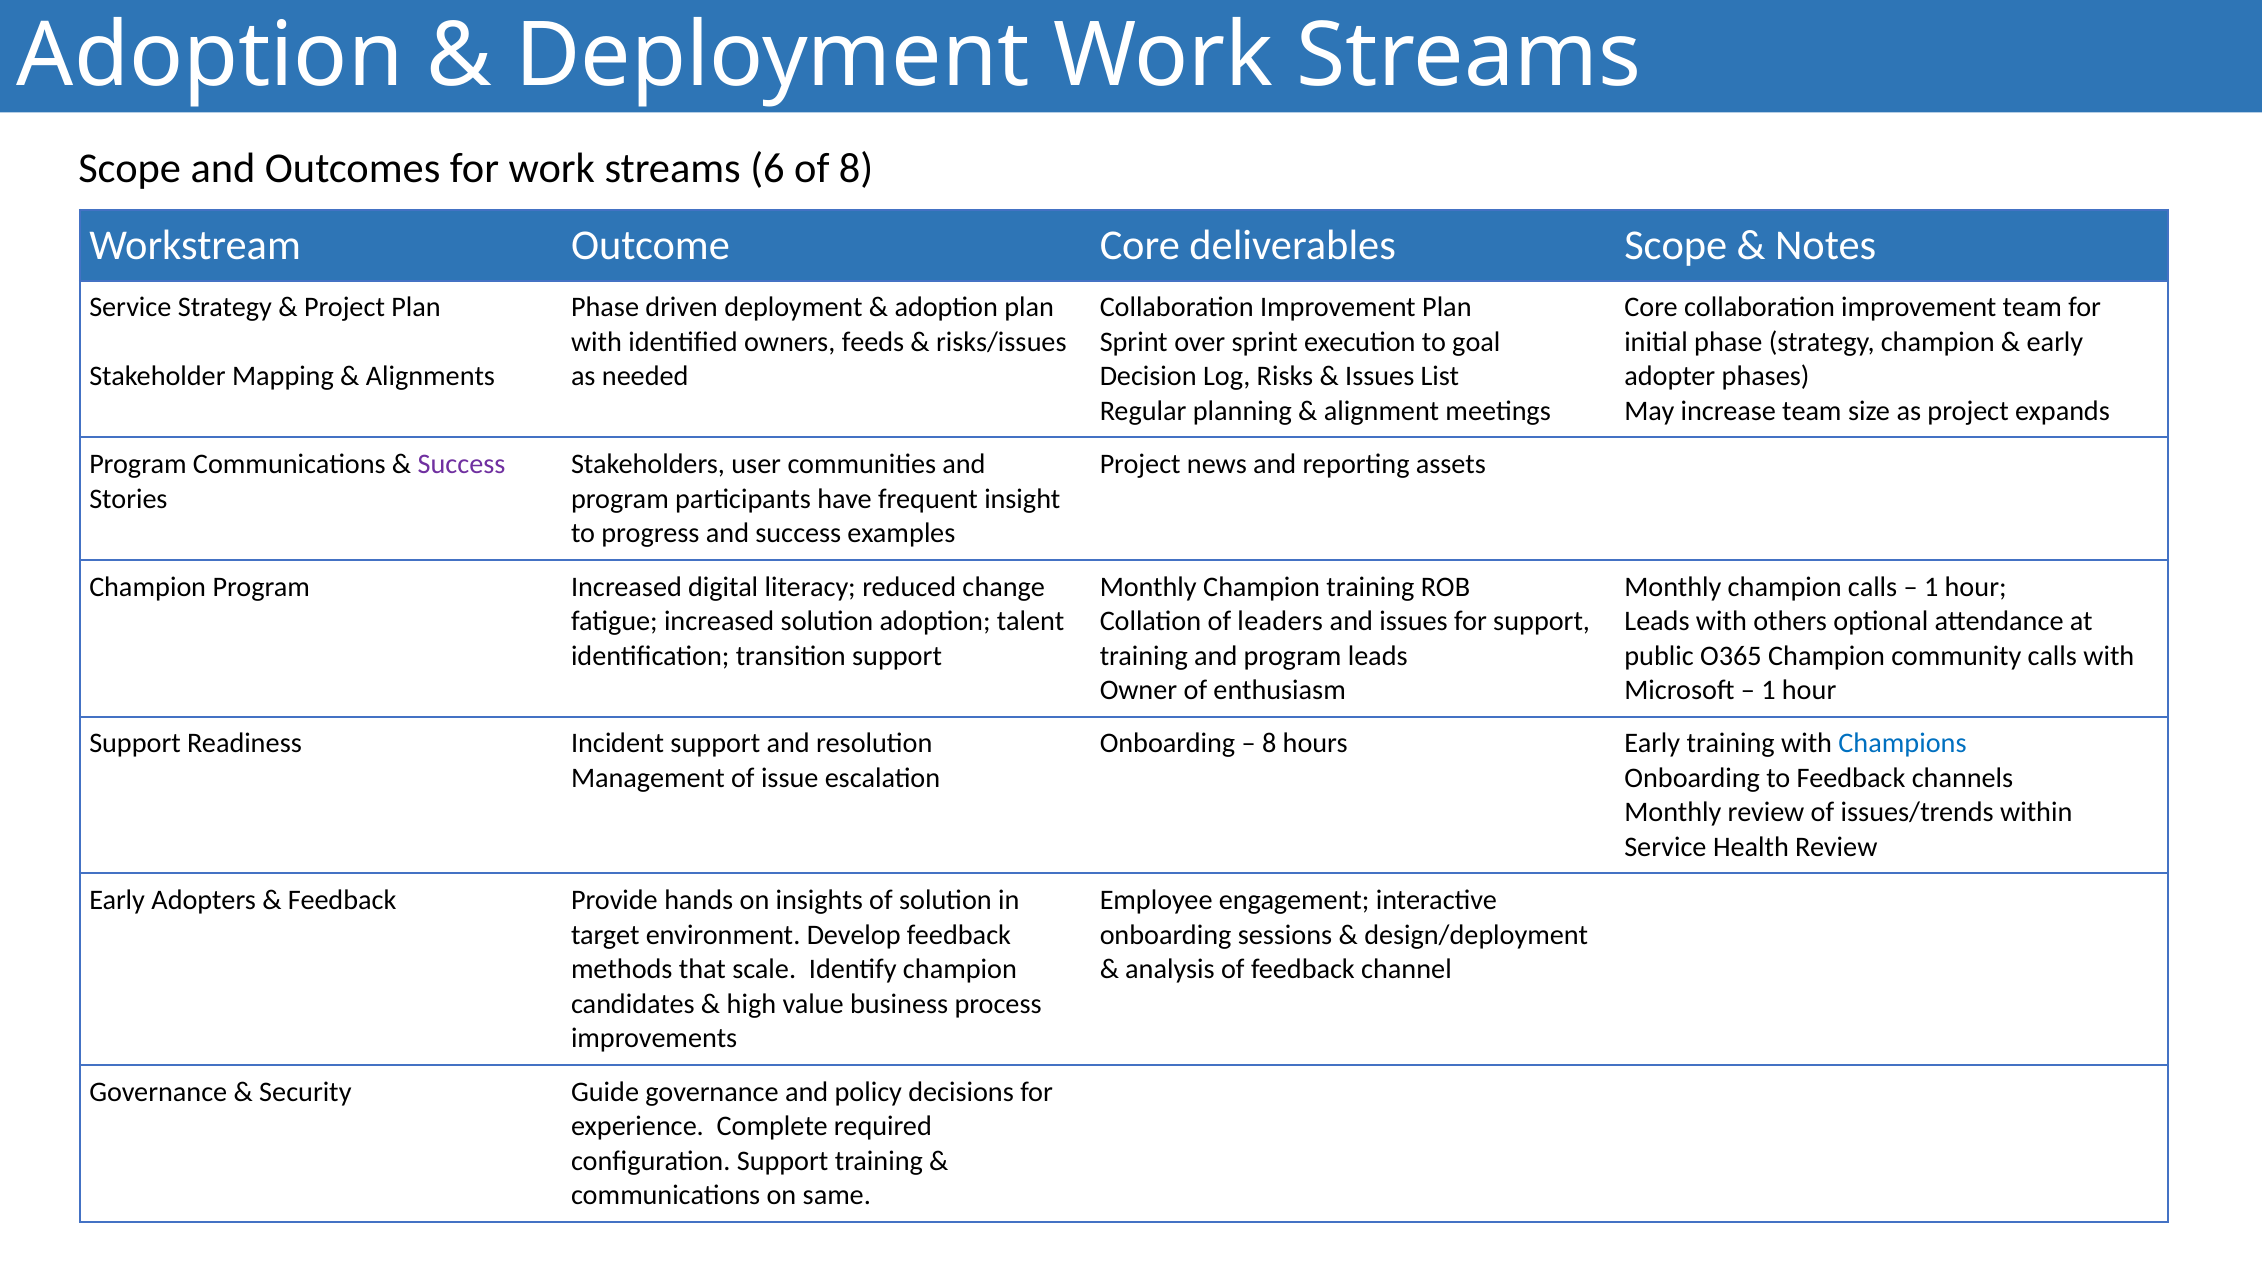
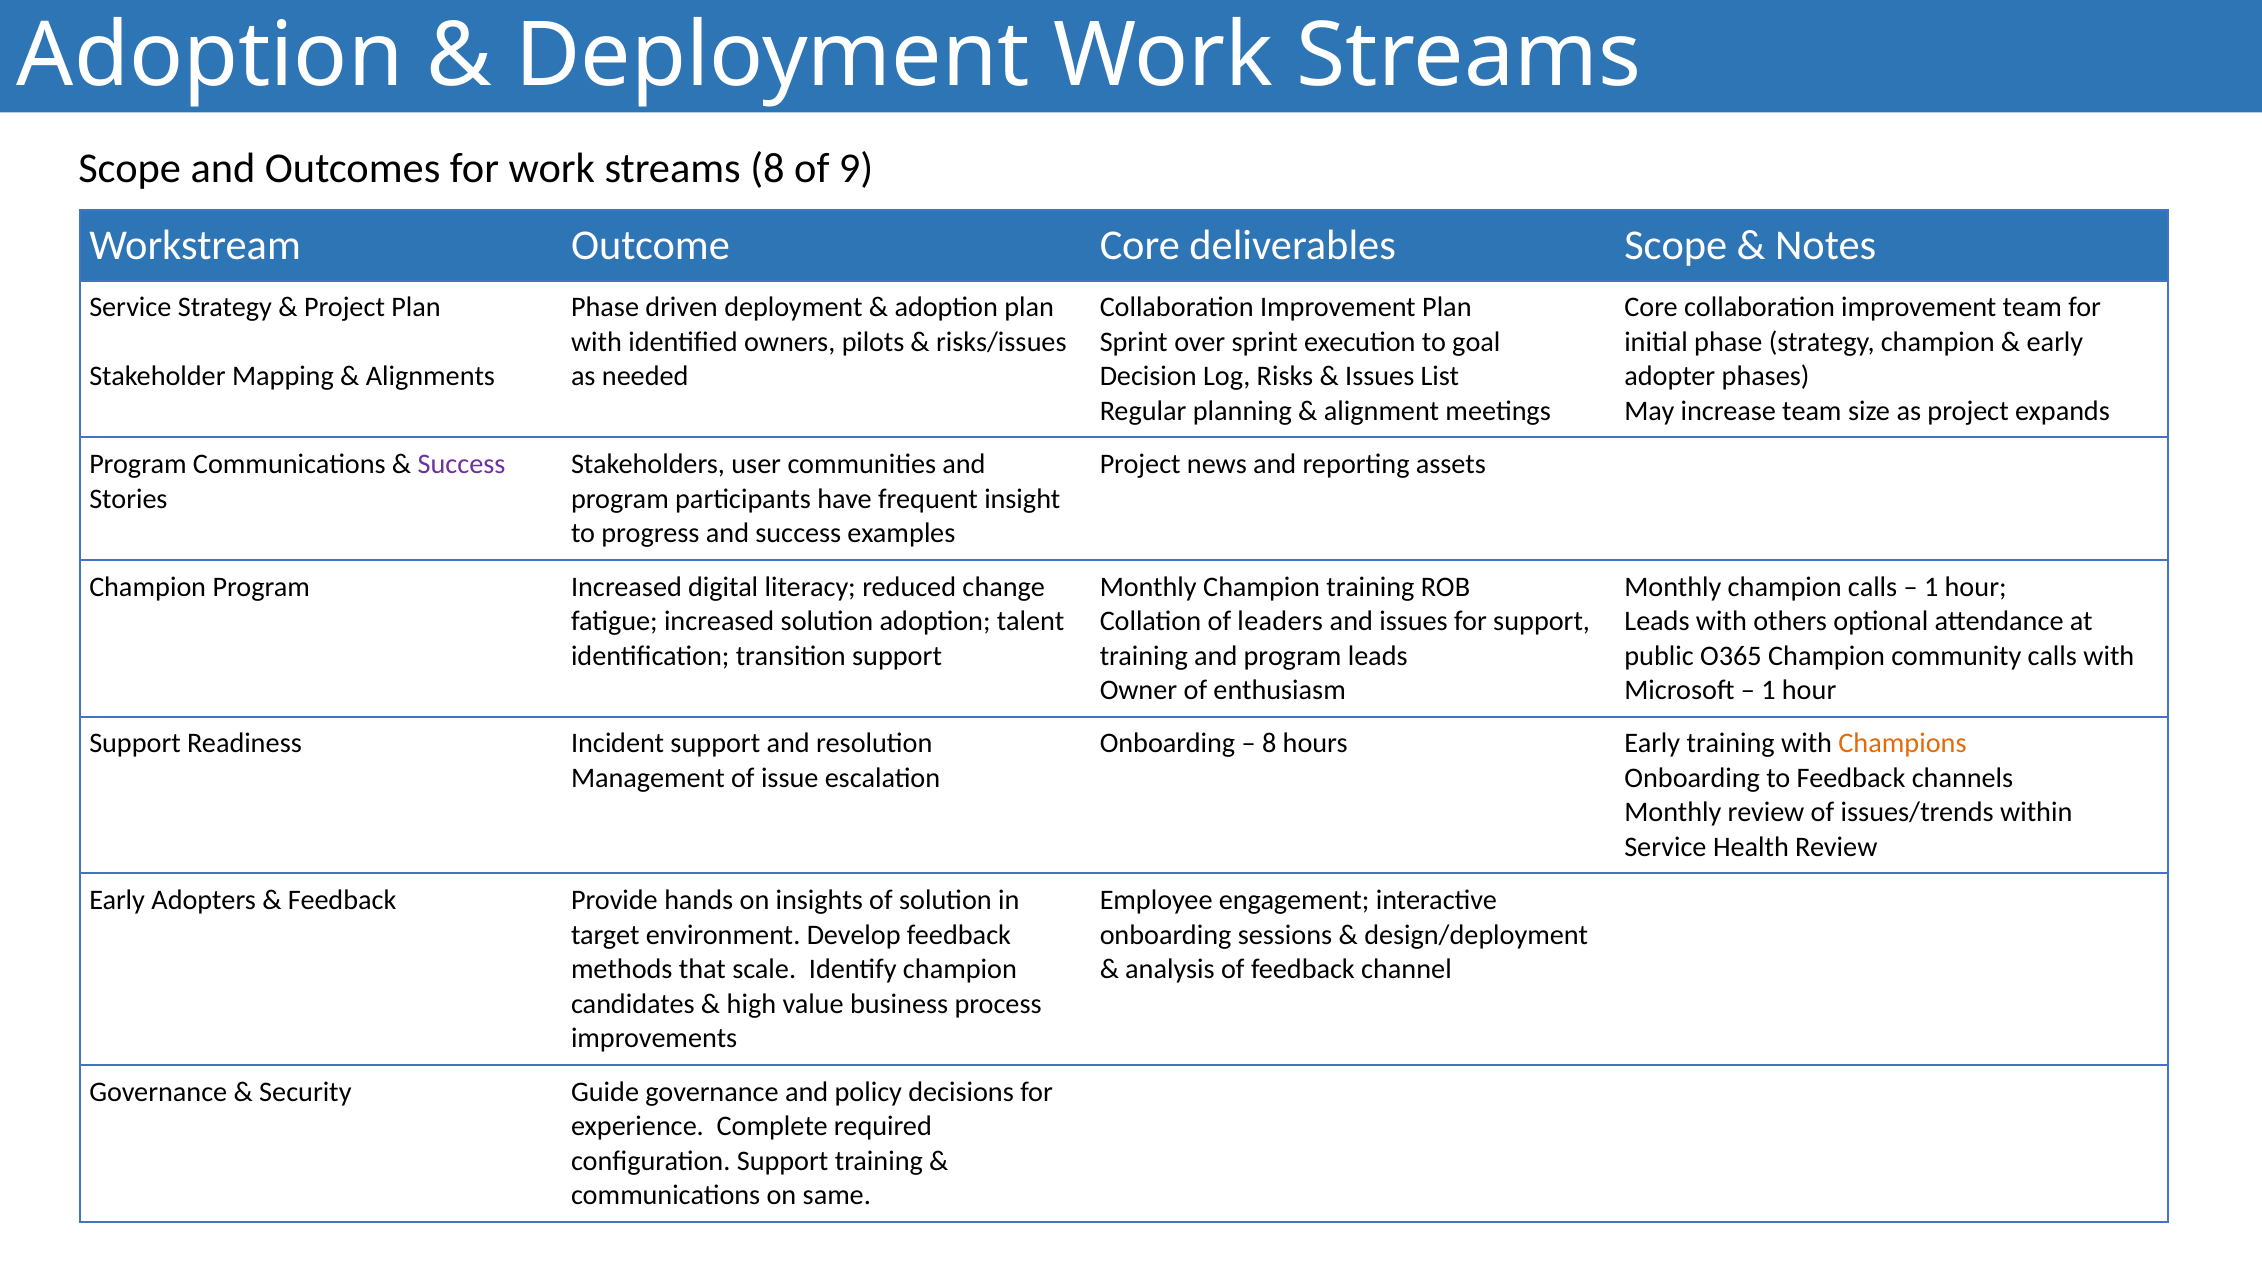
streams 6: 6 -> 8 (767, 168)
of 8: 8 -> 9 (856, 168)
feeds: feeds -> pilots (873, 342)
Champions colour: blue -> orange (1903, 743)
